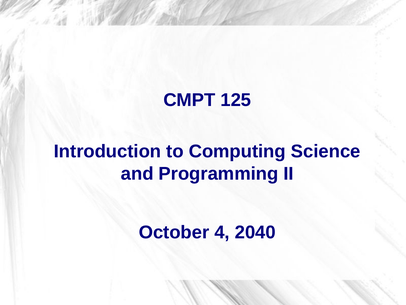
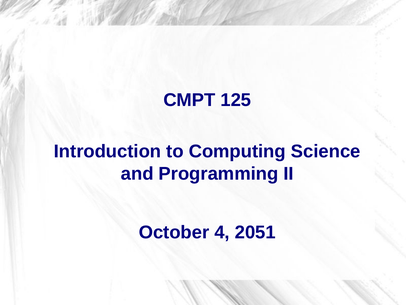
2040: 2040 -> 2051 (255, 232)
